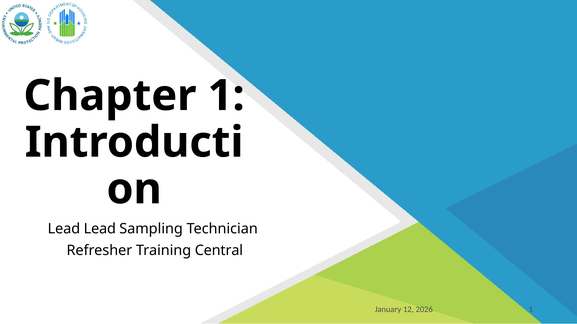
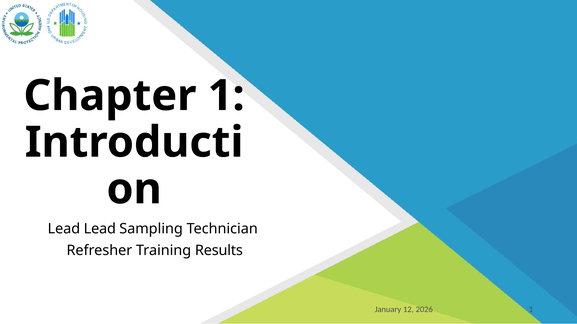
Central: Central -> Results (219, 251)
